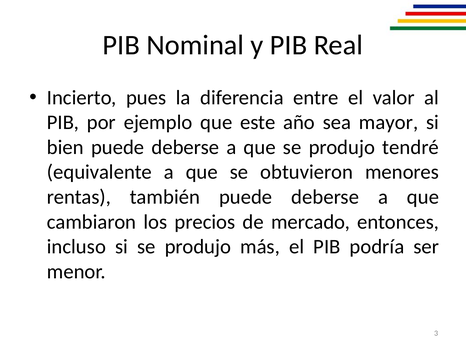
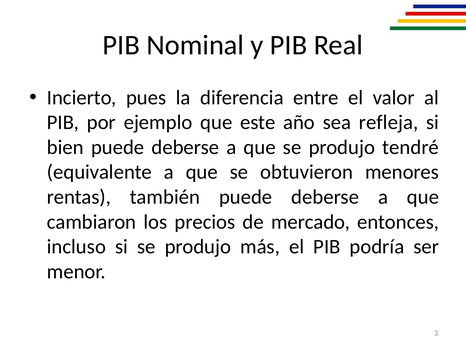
mayor: mayor -> refleja (389, 123)
